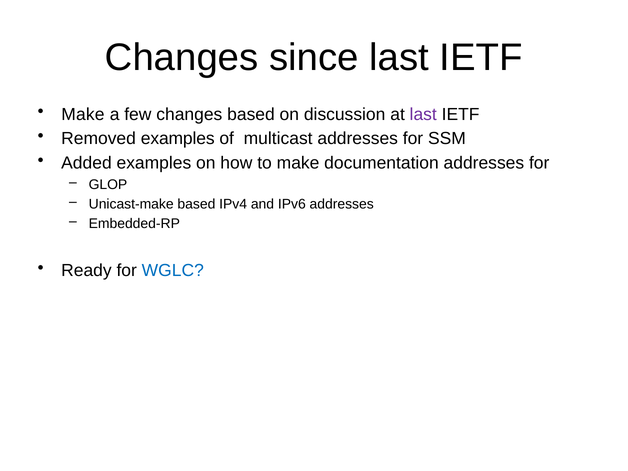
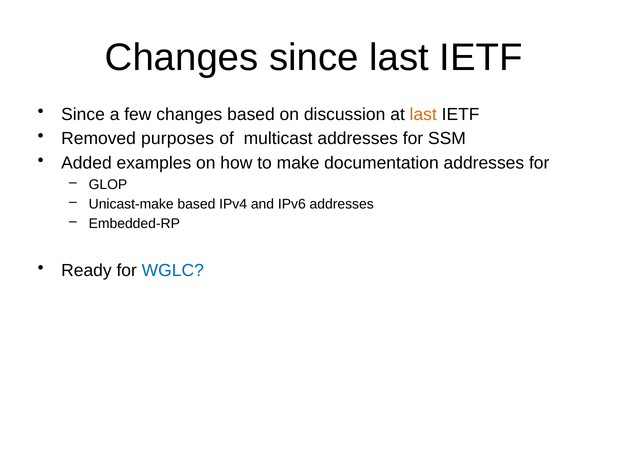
Make: Make -> Since (83, 114)
last colour: purple -> orange (423, 114)
Removed examples: examples -> purposes (178, 139)
